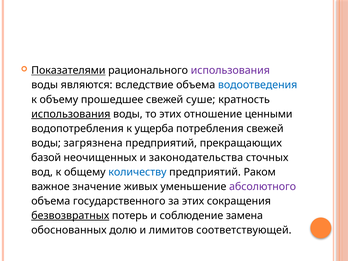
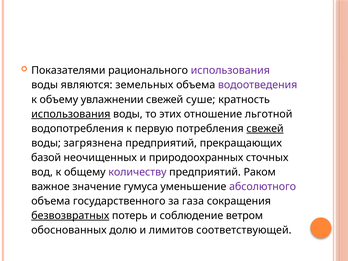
Показателями underline: present -> none (68, 70)
вследствие: вследствие -> земельных (144, 85)
водоотведения colour: blue -> purple (258, 85)
прошедшее: прошедшее -> увлажнении (112, 99)
ценными: ценными -> льготной (269, 114)
ущерба: ущерба -> первую (154, 129)
свежей underline: none -> present (265, 129)
законодательства: законодательства -> природоохранных (196, 158)
количеству colour: blue -> purple (137, 172)
живых: живых -> гумуса (141, 187)
за этих: этих -> газа (193, 201)
замена: замена -> ветром (244, 216)
